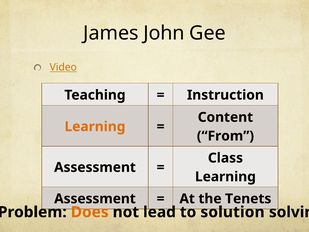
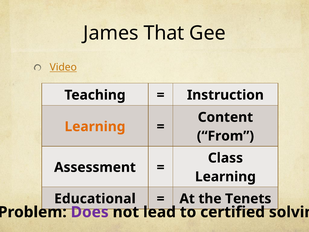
John: John -> That (164, 33)
Assessment: Assessment -> Educational (95, 199)
Does colour: orange -> purple (90, 212)
solution: solution -> certified (233, 212)
